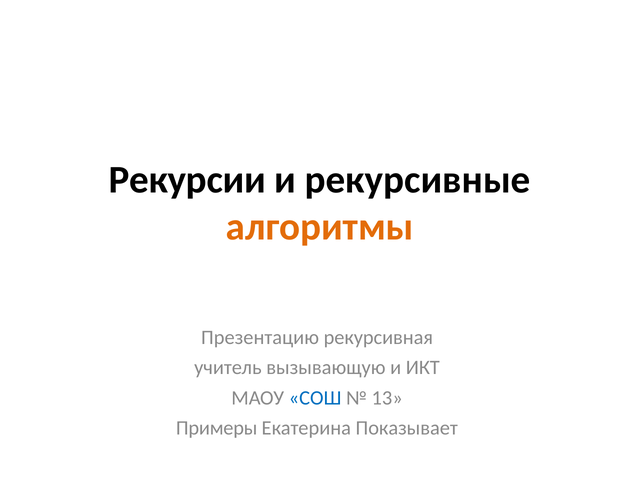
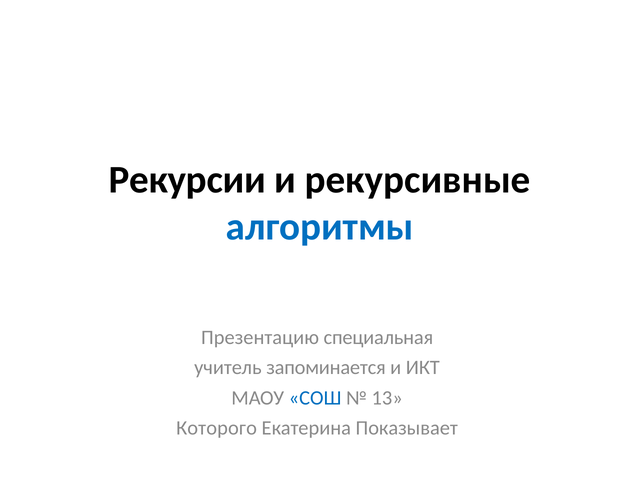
алгоритмы colour: orange -> blue (320, 227)
рекурсивная: рекурсивная -> специальная (378, 338)
вызывающую: вызывающую -> запоминается (326, 368)
Примеры: Примеры -> Которого (217, 428)
